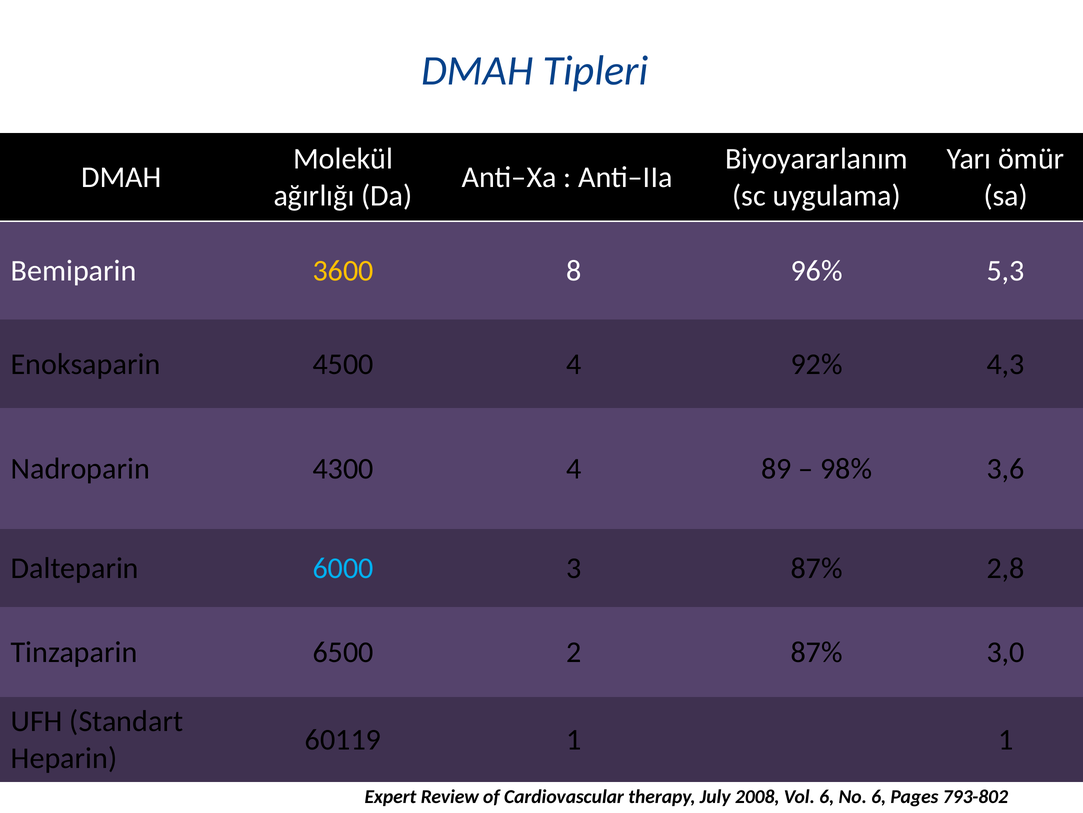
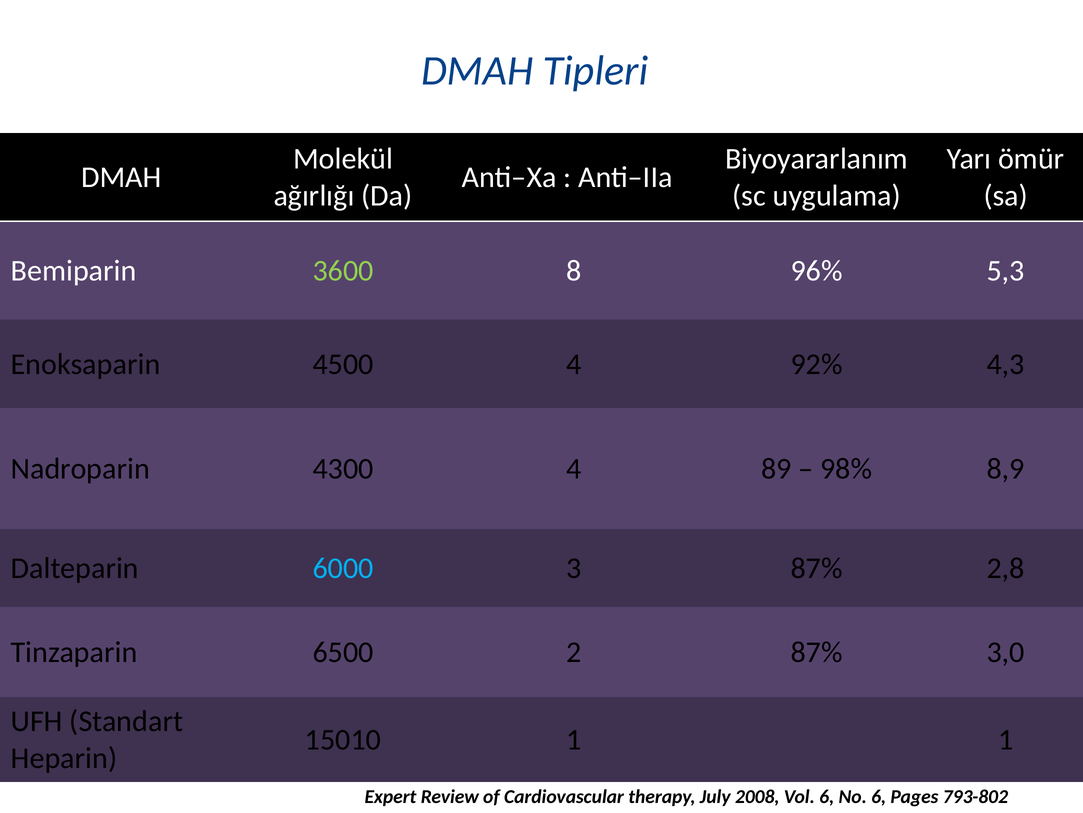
3600 colour: yellow -> light green (343, 271)
3,6: 3,6 -> 8,9 (1006, 468)
60119: 60119 -> 15010 (343, 739)
